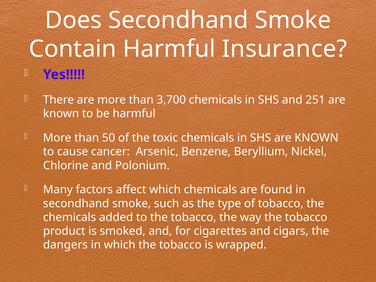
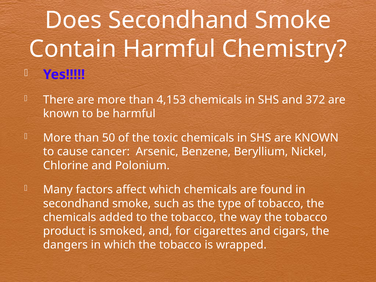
Insurance: Insurance -> Chemistry (285, 49)
3,700: 3,700 -> 4,153 (171, 100)
251: 251 -> 372 (315, 100)
